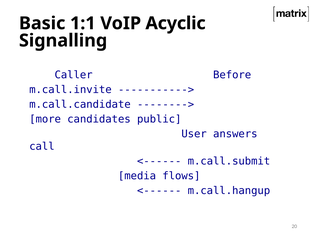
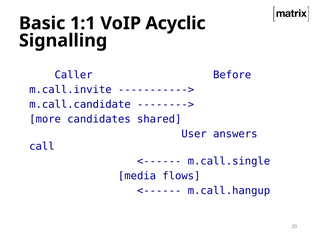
public: public -> shared (159, 119)
m.call.submit: m.call.submit -> m.call.single (229, 161)
